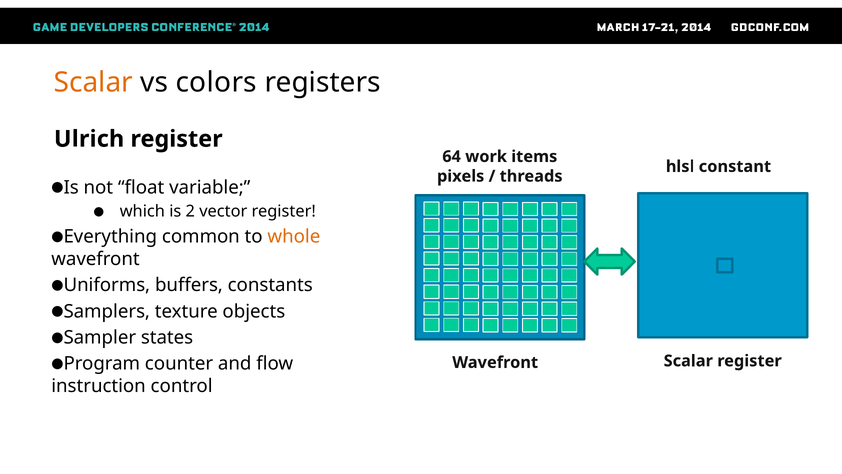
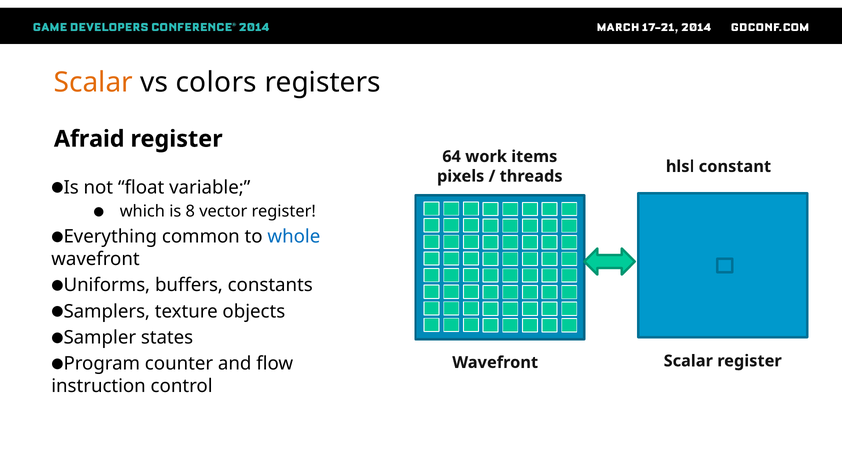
Ulrich: Ulrich -> Afraid (89, 139)
2: 2 -> 8 (190, 211)
whole colour: orange -> blue (294, 236)
